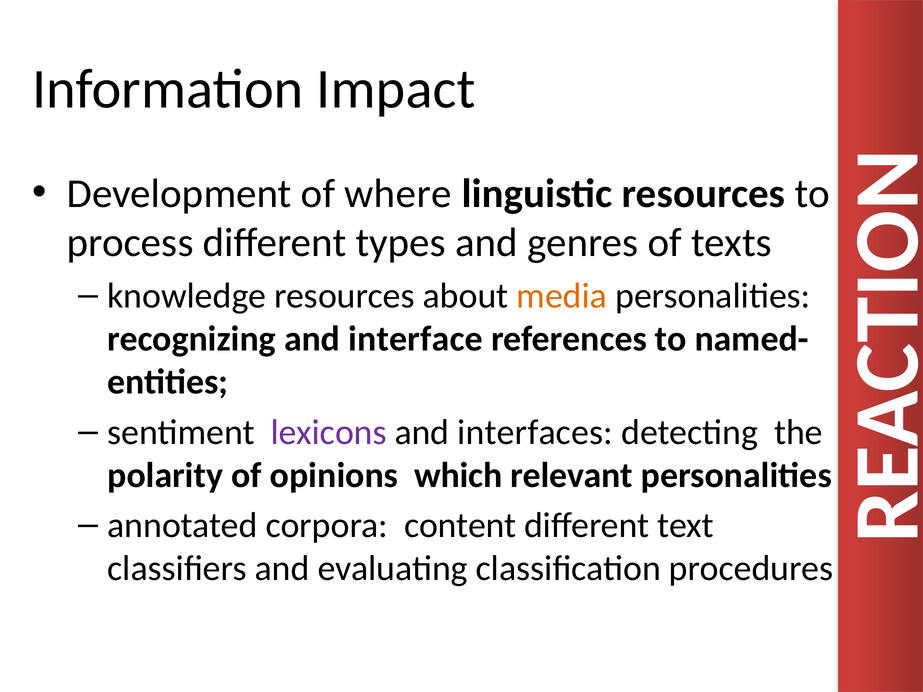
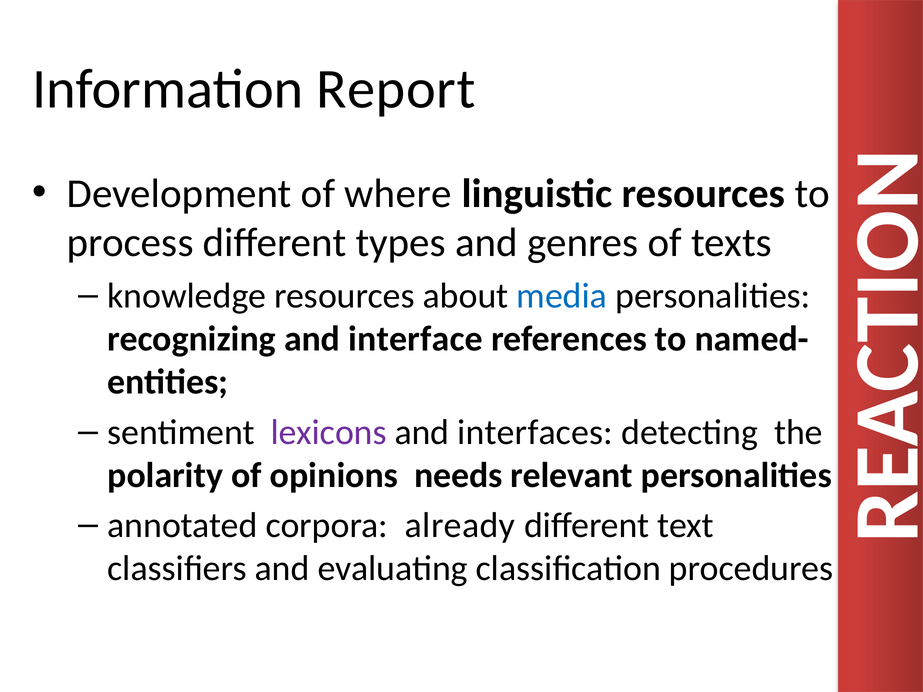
Impact: Impact -> Report (396, 89)
media colour: orange -> blue (562, 296)
which: which -> needs (458, 475)
content: content -> already (460, 526)
